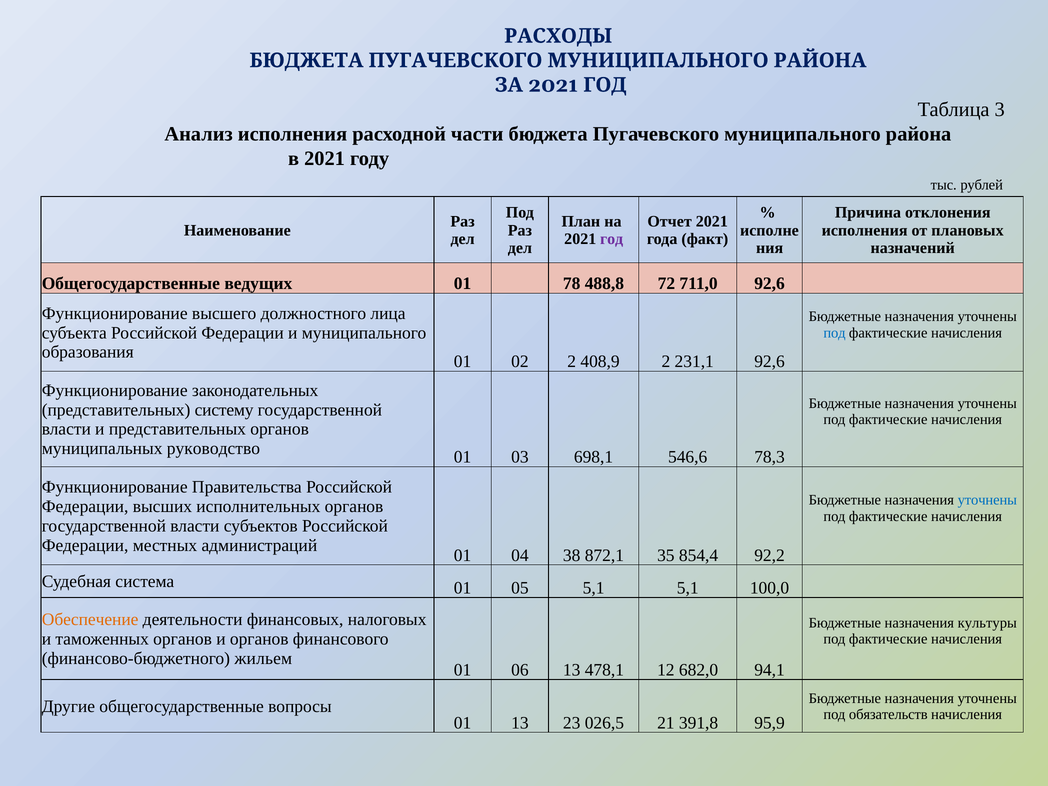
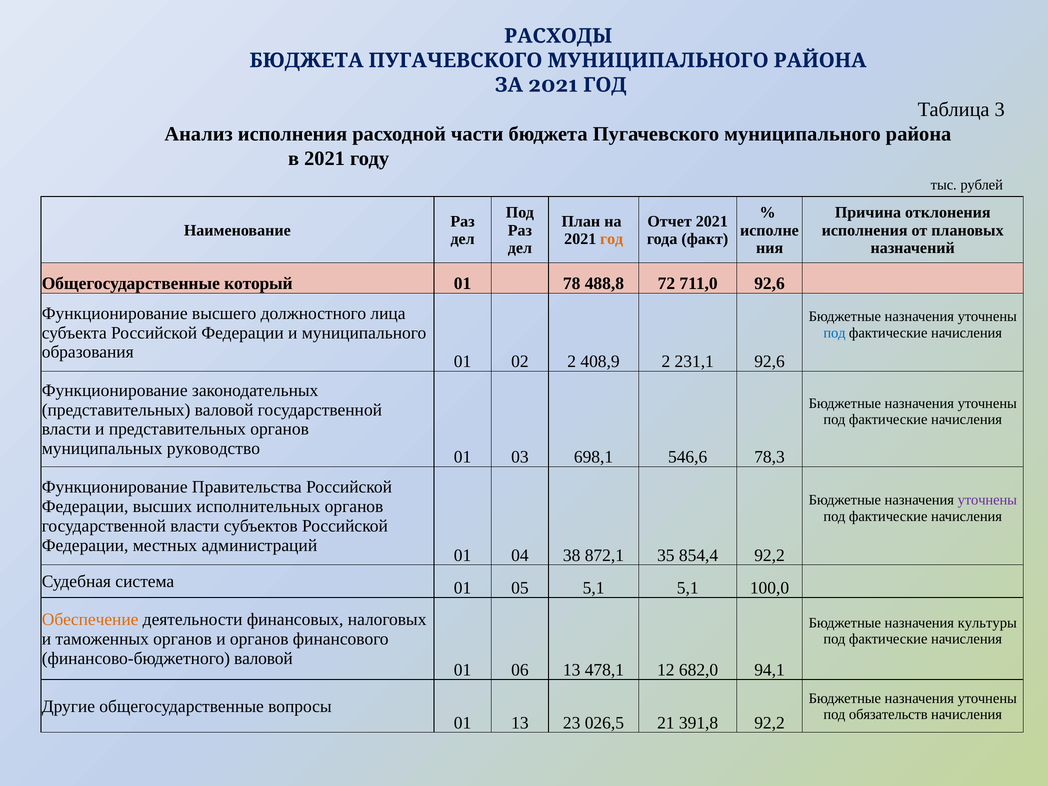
год colour: purple -> orange (612, 239)
ведущих: ведущих -> который (258, 284)
представительных систему: систему -> валовой (224, 410)
уточнены colour: blue -> purple (987, 500)
финансово-бюджетного жильем: жильем -> валовой (263, 658)
391,8 95,9: 95,9 -> 92,2 (770, 723)
